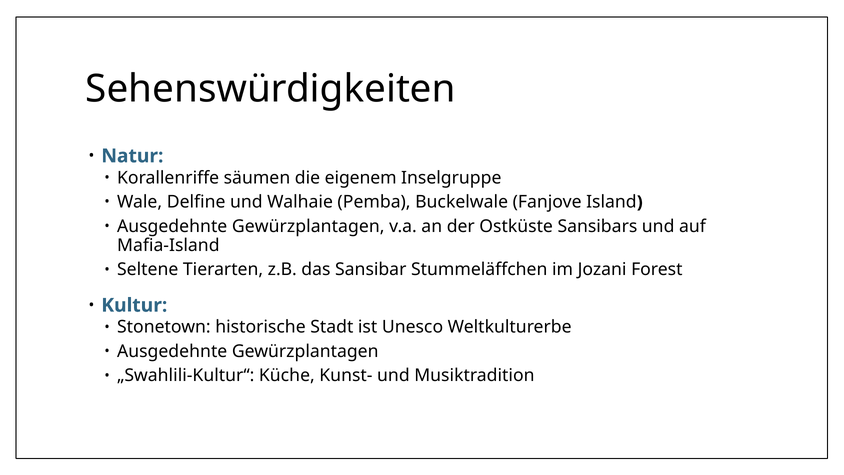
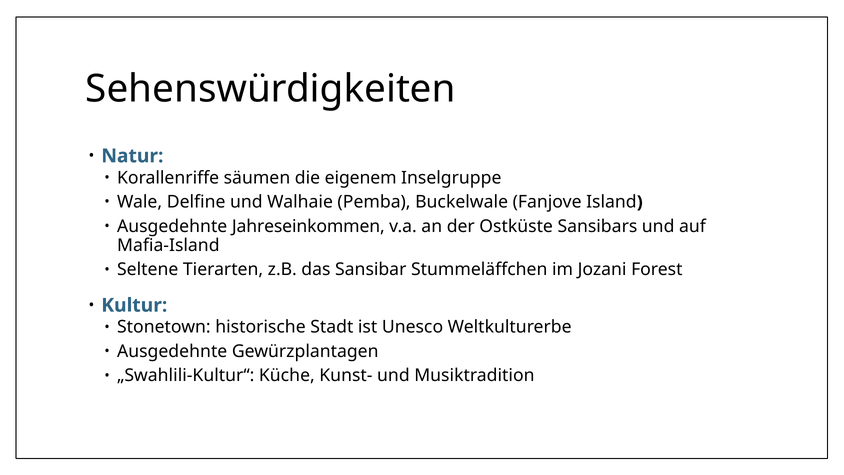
Gewürzplantagen: Gewürzplantagen -> Jahreseinkommen (308, 226)
